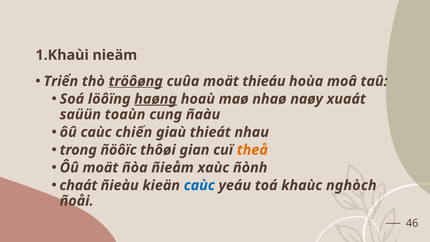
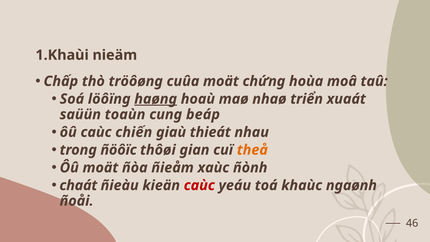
Triển: Triển -> Chấp (61, 81)
tröôøng underline: present -> none (136, 81)
thieáu: thieáu -> chứng (264, 81)
naøy: naøy -> triển (307, 99)
ñaàu: ñaàu -> beáp (203, 114)
caùc colour: blue -> red (199, 185)
nghòch: nghòch -> ngaønh (351, 185)
